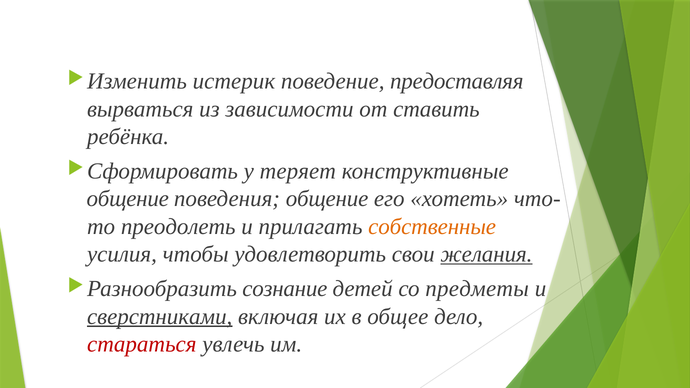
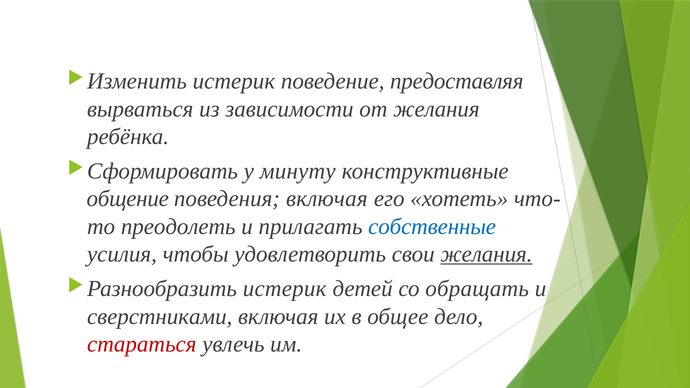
от ставить: ставить -> желания (436, 109)
теряет: теряет -> минуту (298, 171)
поведения общение: общение -> включая (327, 199)
собственные colour: orange -> blue (432, 227)
сознание: сознание -> истерик (285, 289)
предметы: предметы -> обращать (477, 289)
сверстниками underline: present -> none (160, 317)
